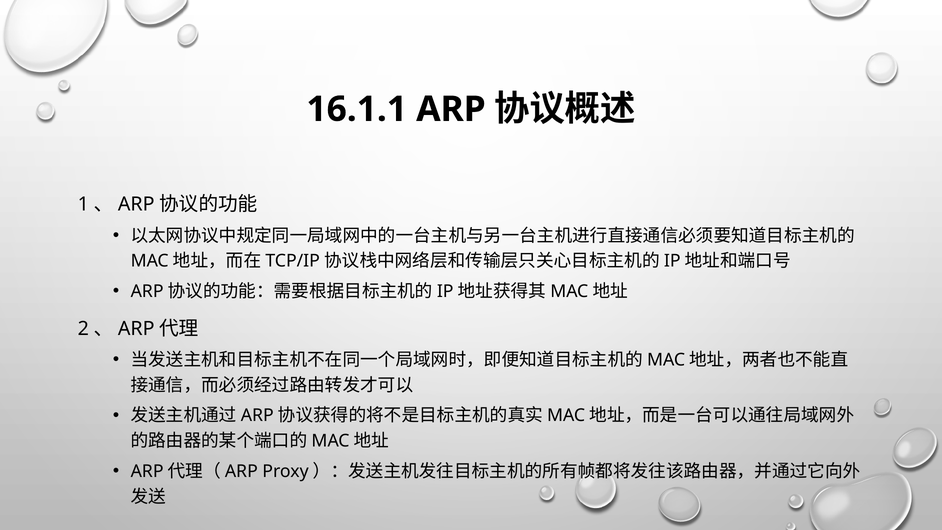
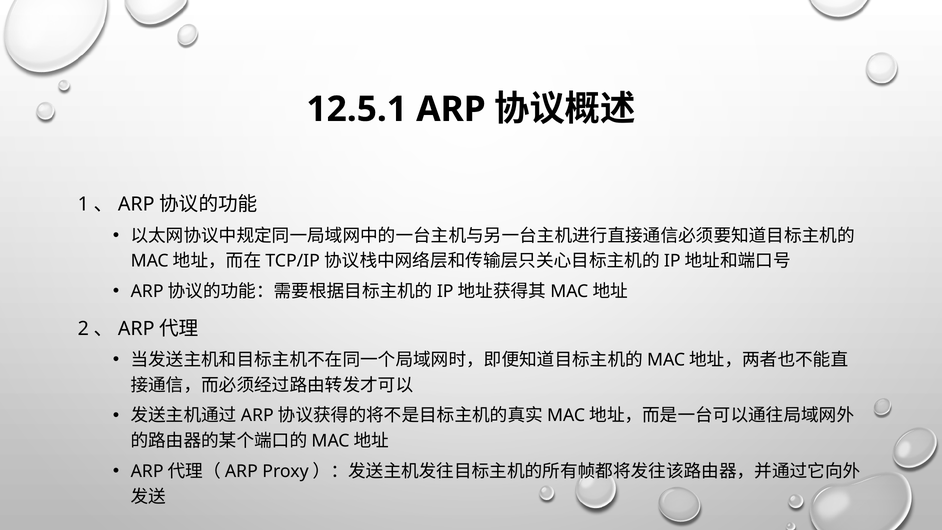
16.1.1: 16.1.1 -> 12.5.1 (357, 109)
